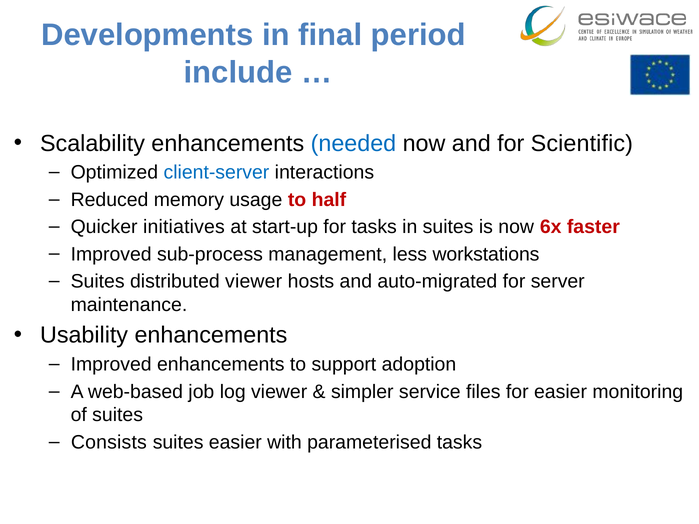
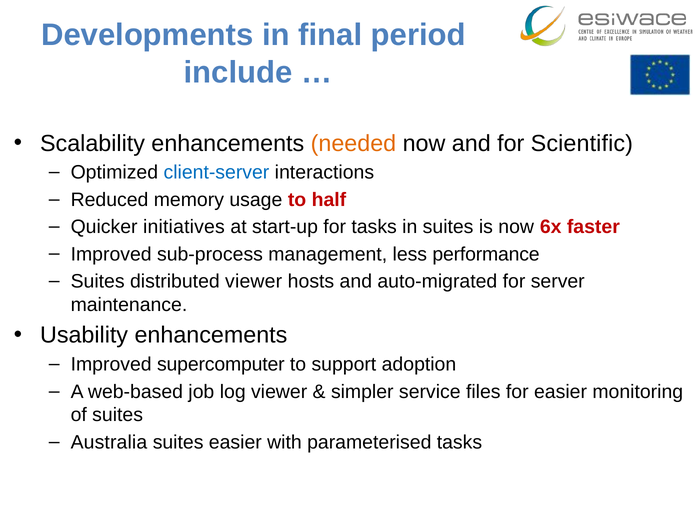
needed colour: blue -> orange (353, 143)
workstations: workstations -> performance (486, 254)
Improved enhancements: enhancements -> supercomputer (221, 365)
Consists: Consists -> Australia (109, 442)
